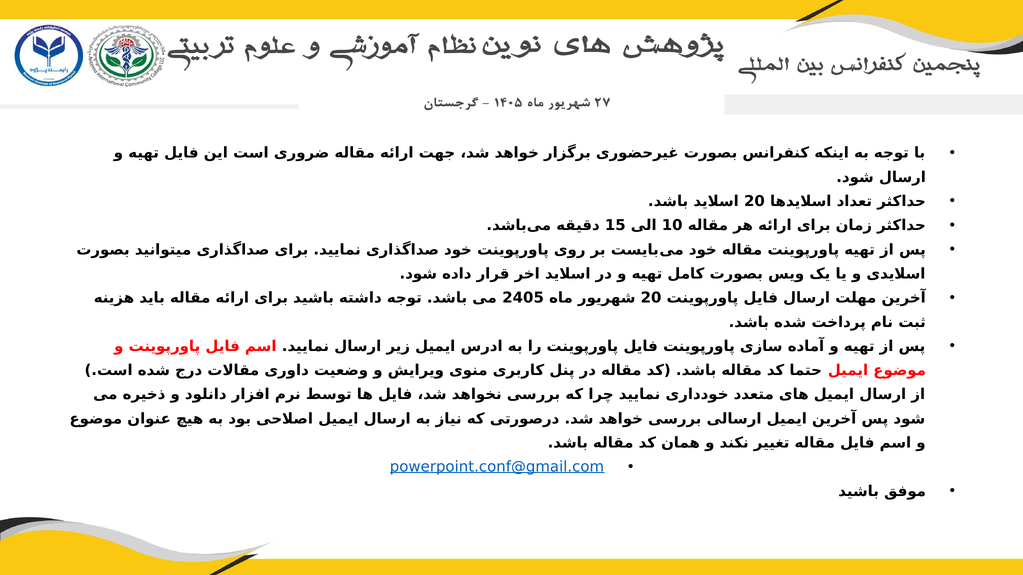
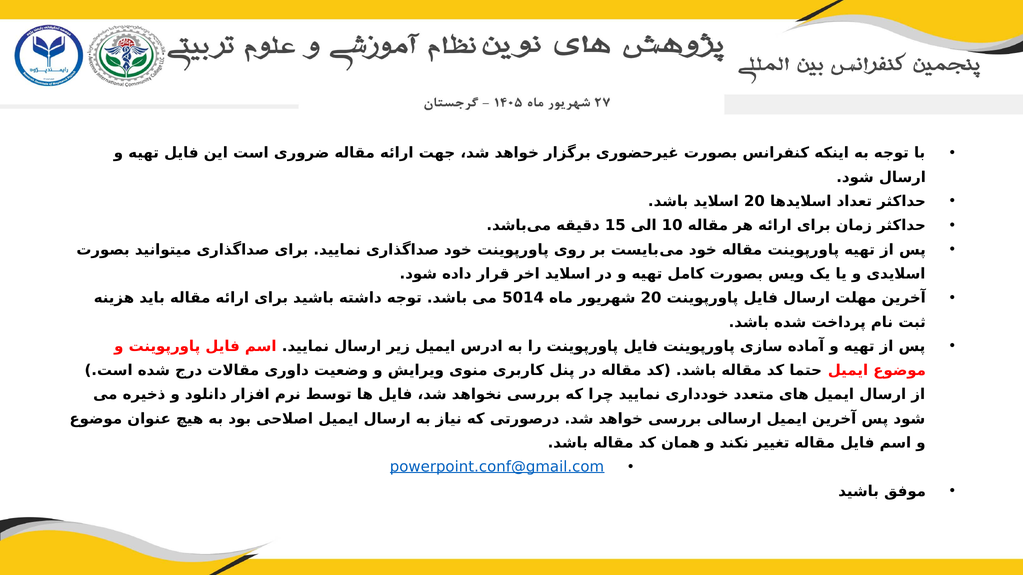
2405: 2405 -> 5014 (523, 298)
